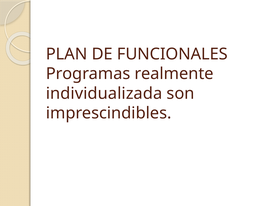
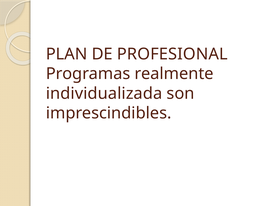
FUNCIONALES: FUNCIONALES -> PROFESIONAL (172, 54)
